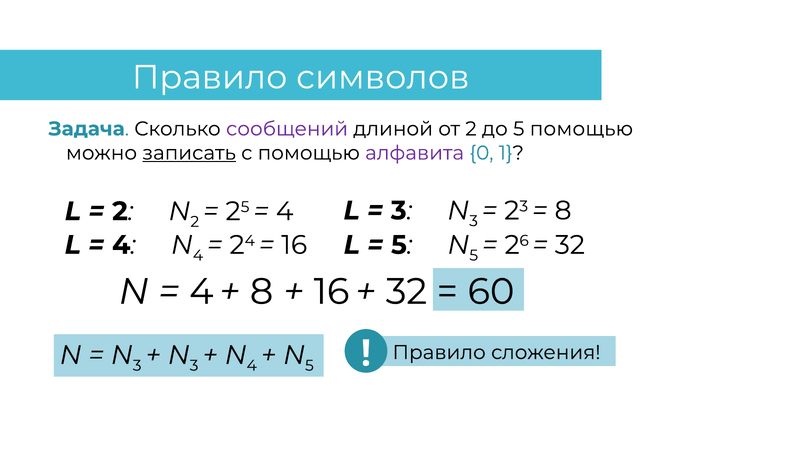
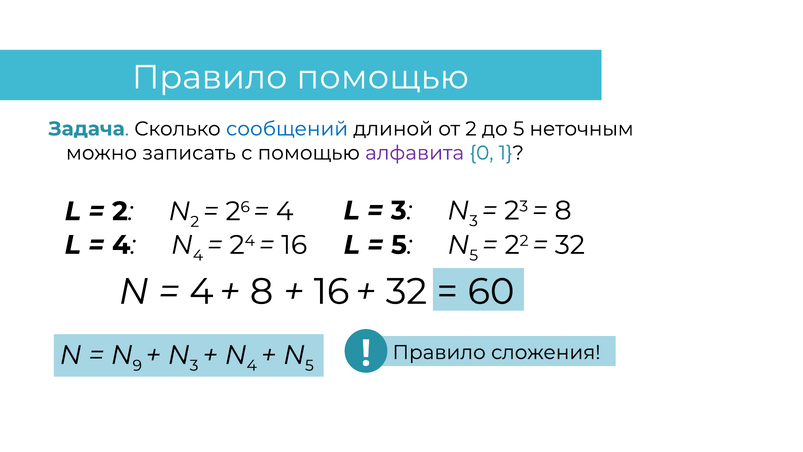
Правило символов: символов -> помощью (383, 77)
сообщений colour: purple -> blue (287, 129)
5 помощью: помощью -> неточным (582, 129)
записать underline: present -> none (189, 153)
2 5: 5 -> 6 (245, 207)
2 6: 6 -> 2 (524, 240)
3: 3 -> 9 (137, 365)
